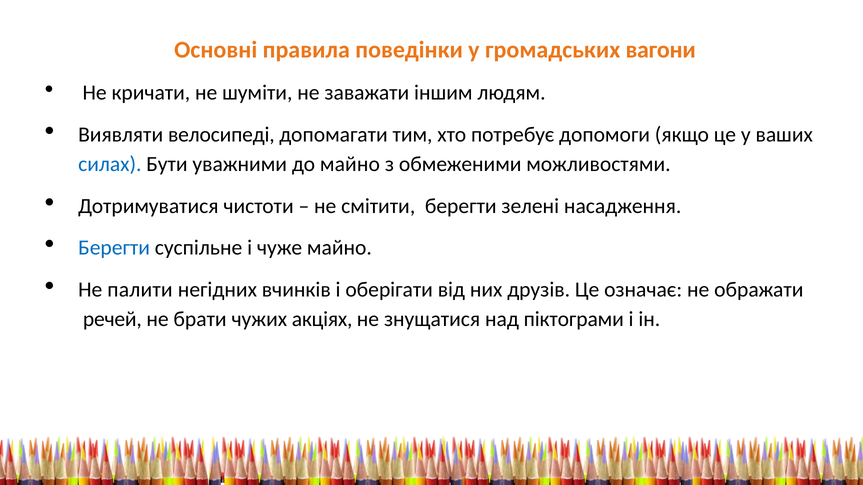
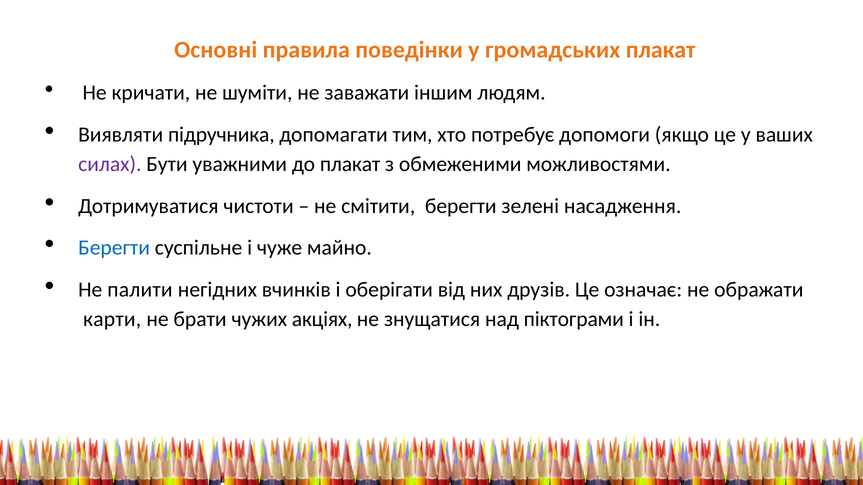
громадських вагони: вагони -> плакат (661, 50)
велосипеді: велосипеді -> підручника (221, 135)
силах colour: blue -> purple (110, 164)
до майно: майно -> плакат (350, 164)
речей: речей -> карти (112, 319)
